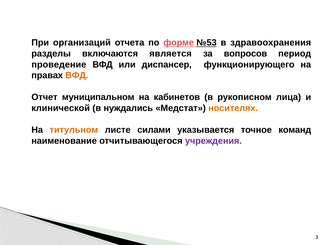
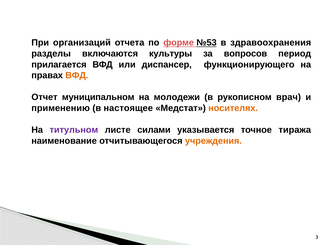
является: является -> культуры (171, 54)
проведение: проведение -> прилагается (59, 64)
кабинетов: кабинетов -> молодежи (177, 97)
лица: лица -> врач (289, 97)
клинической: клинической -> применению (61, 108)
нуждались: нуждались -> настоящее (128, 108)
титульном colour: orange -> purple (74, 130)
команд: команд -> тиража (295, 130)
учреждения colour: purple -> orange (213, 140)
